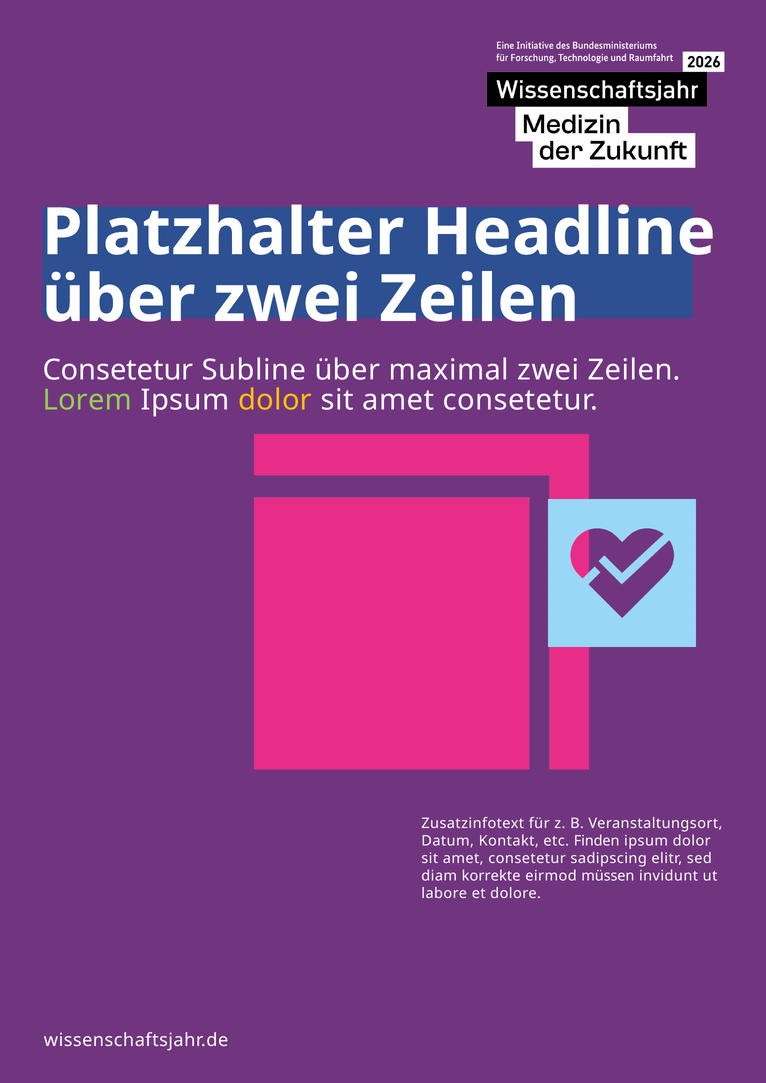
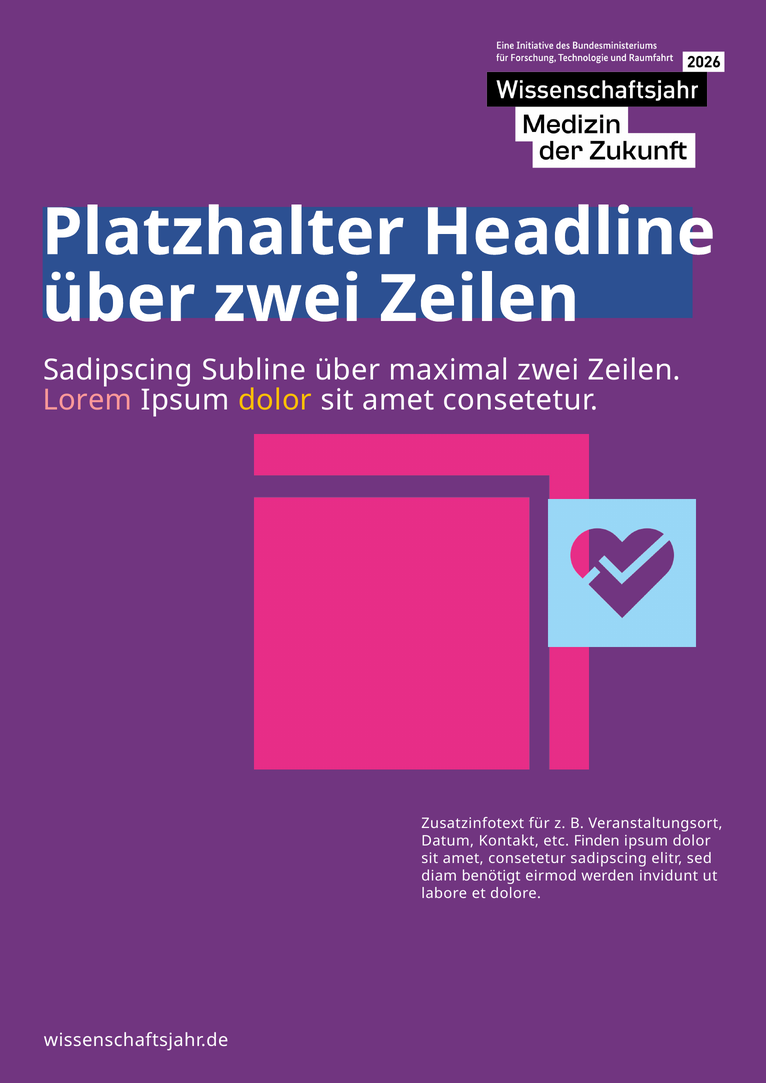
Consetetur: Consetetur -> Sadipscing (118, 370)
Lorem colour: light green -> pink (87, 400)
korrekte: korrekte -> benötigt (491, 876)
müssen: müssen -> werden (608, 876)
